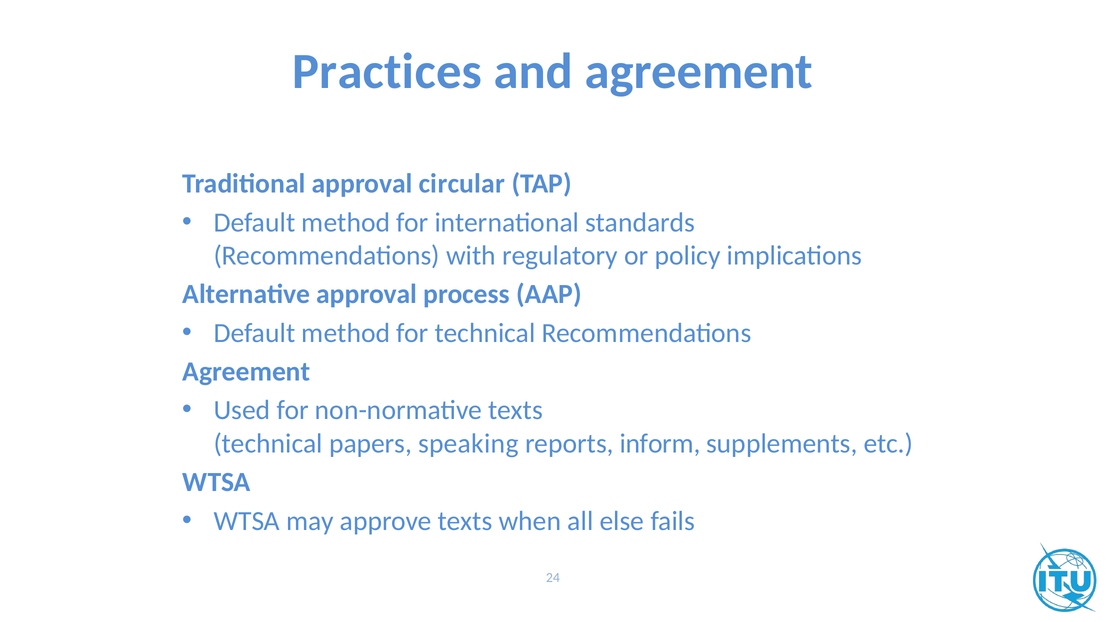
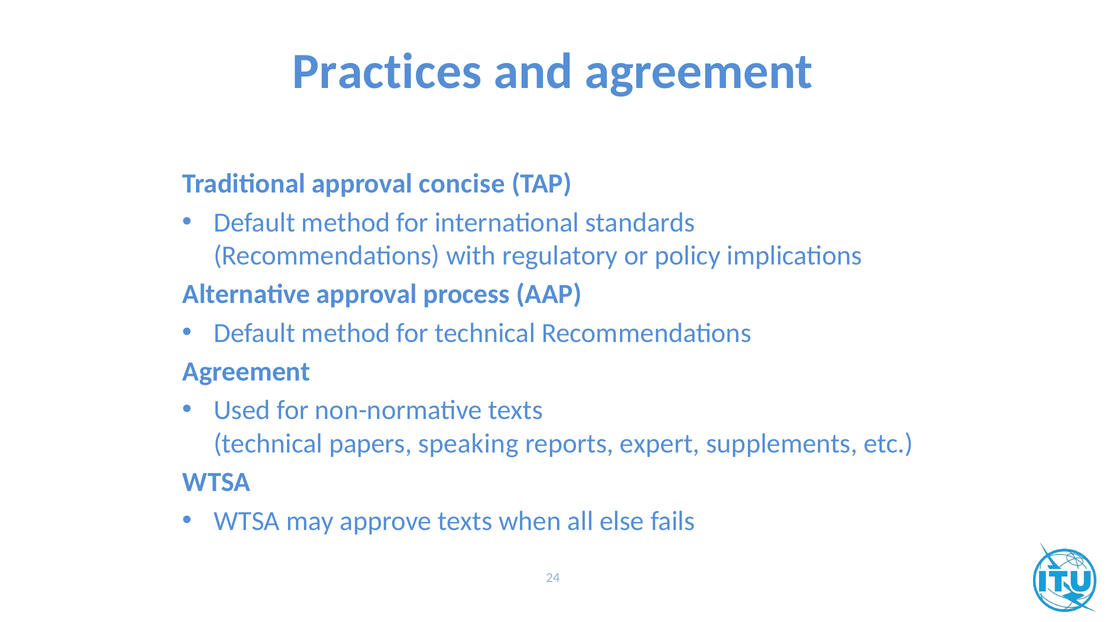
circular: circular -> concise (462, 184)
inform: inform -> expert (660, 444)
